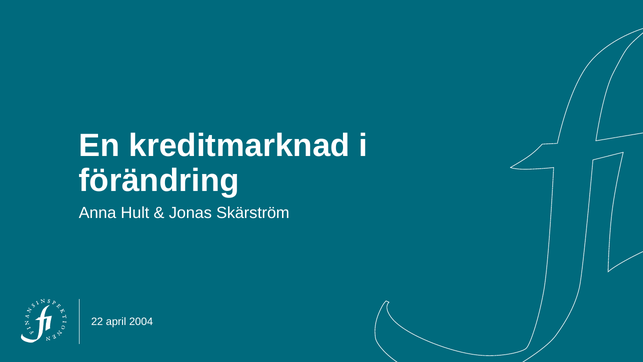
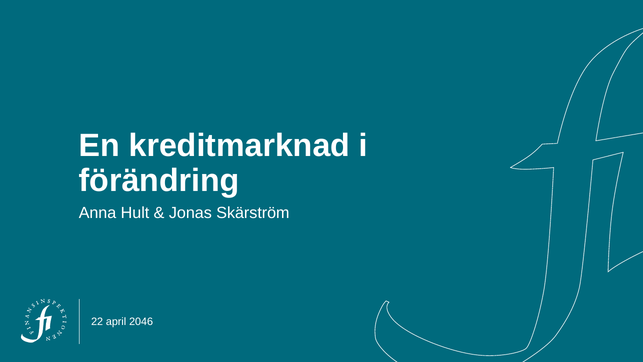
2004: 2004 -> 2046 (141, 321)
